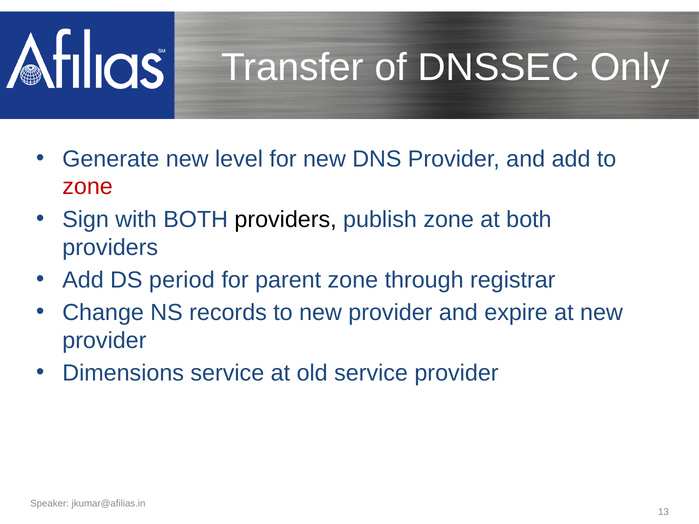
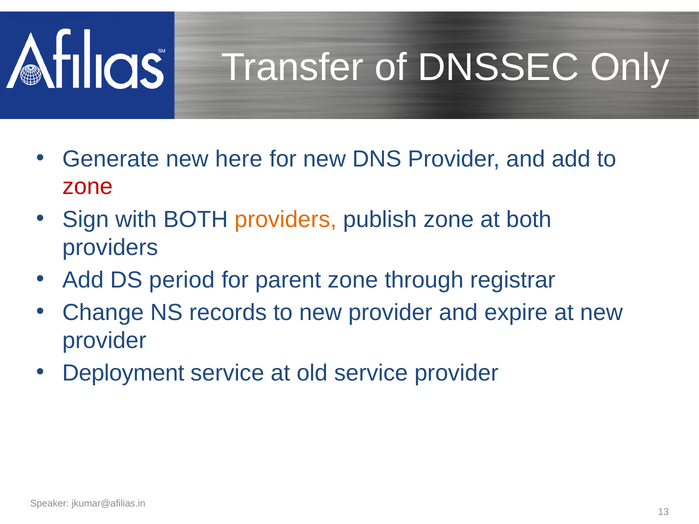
level: level -> here (239, 159)
providers colour: black -> orange (286, 219)
Dimensions: Dimensions -> Deployment (123, 373)
